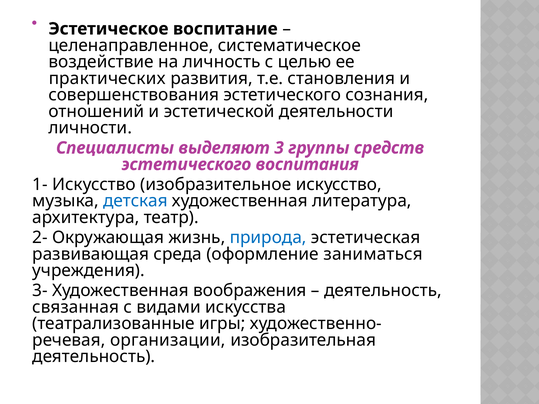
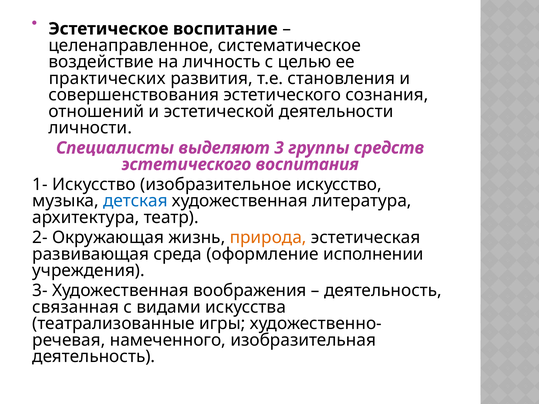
природа colour: blue -> orange (268, 238)
заниматься: заниматься -> исполнении (373, 254)
организации: организации -> намеченного (168, 340)
